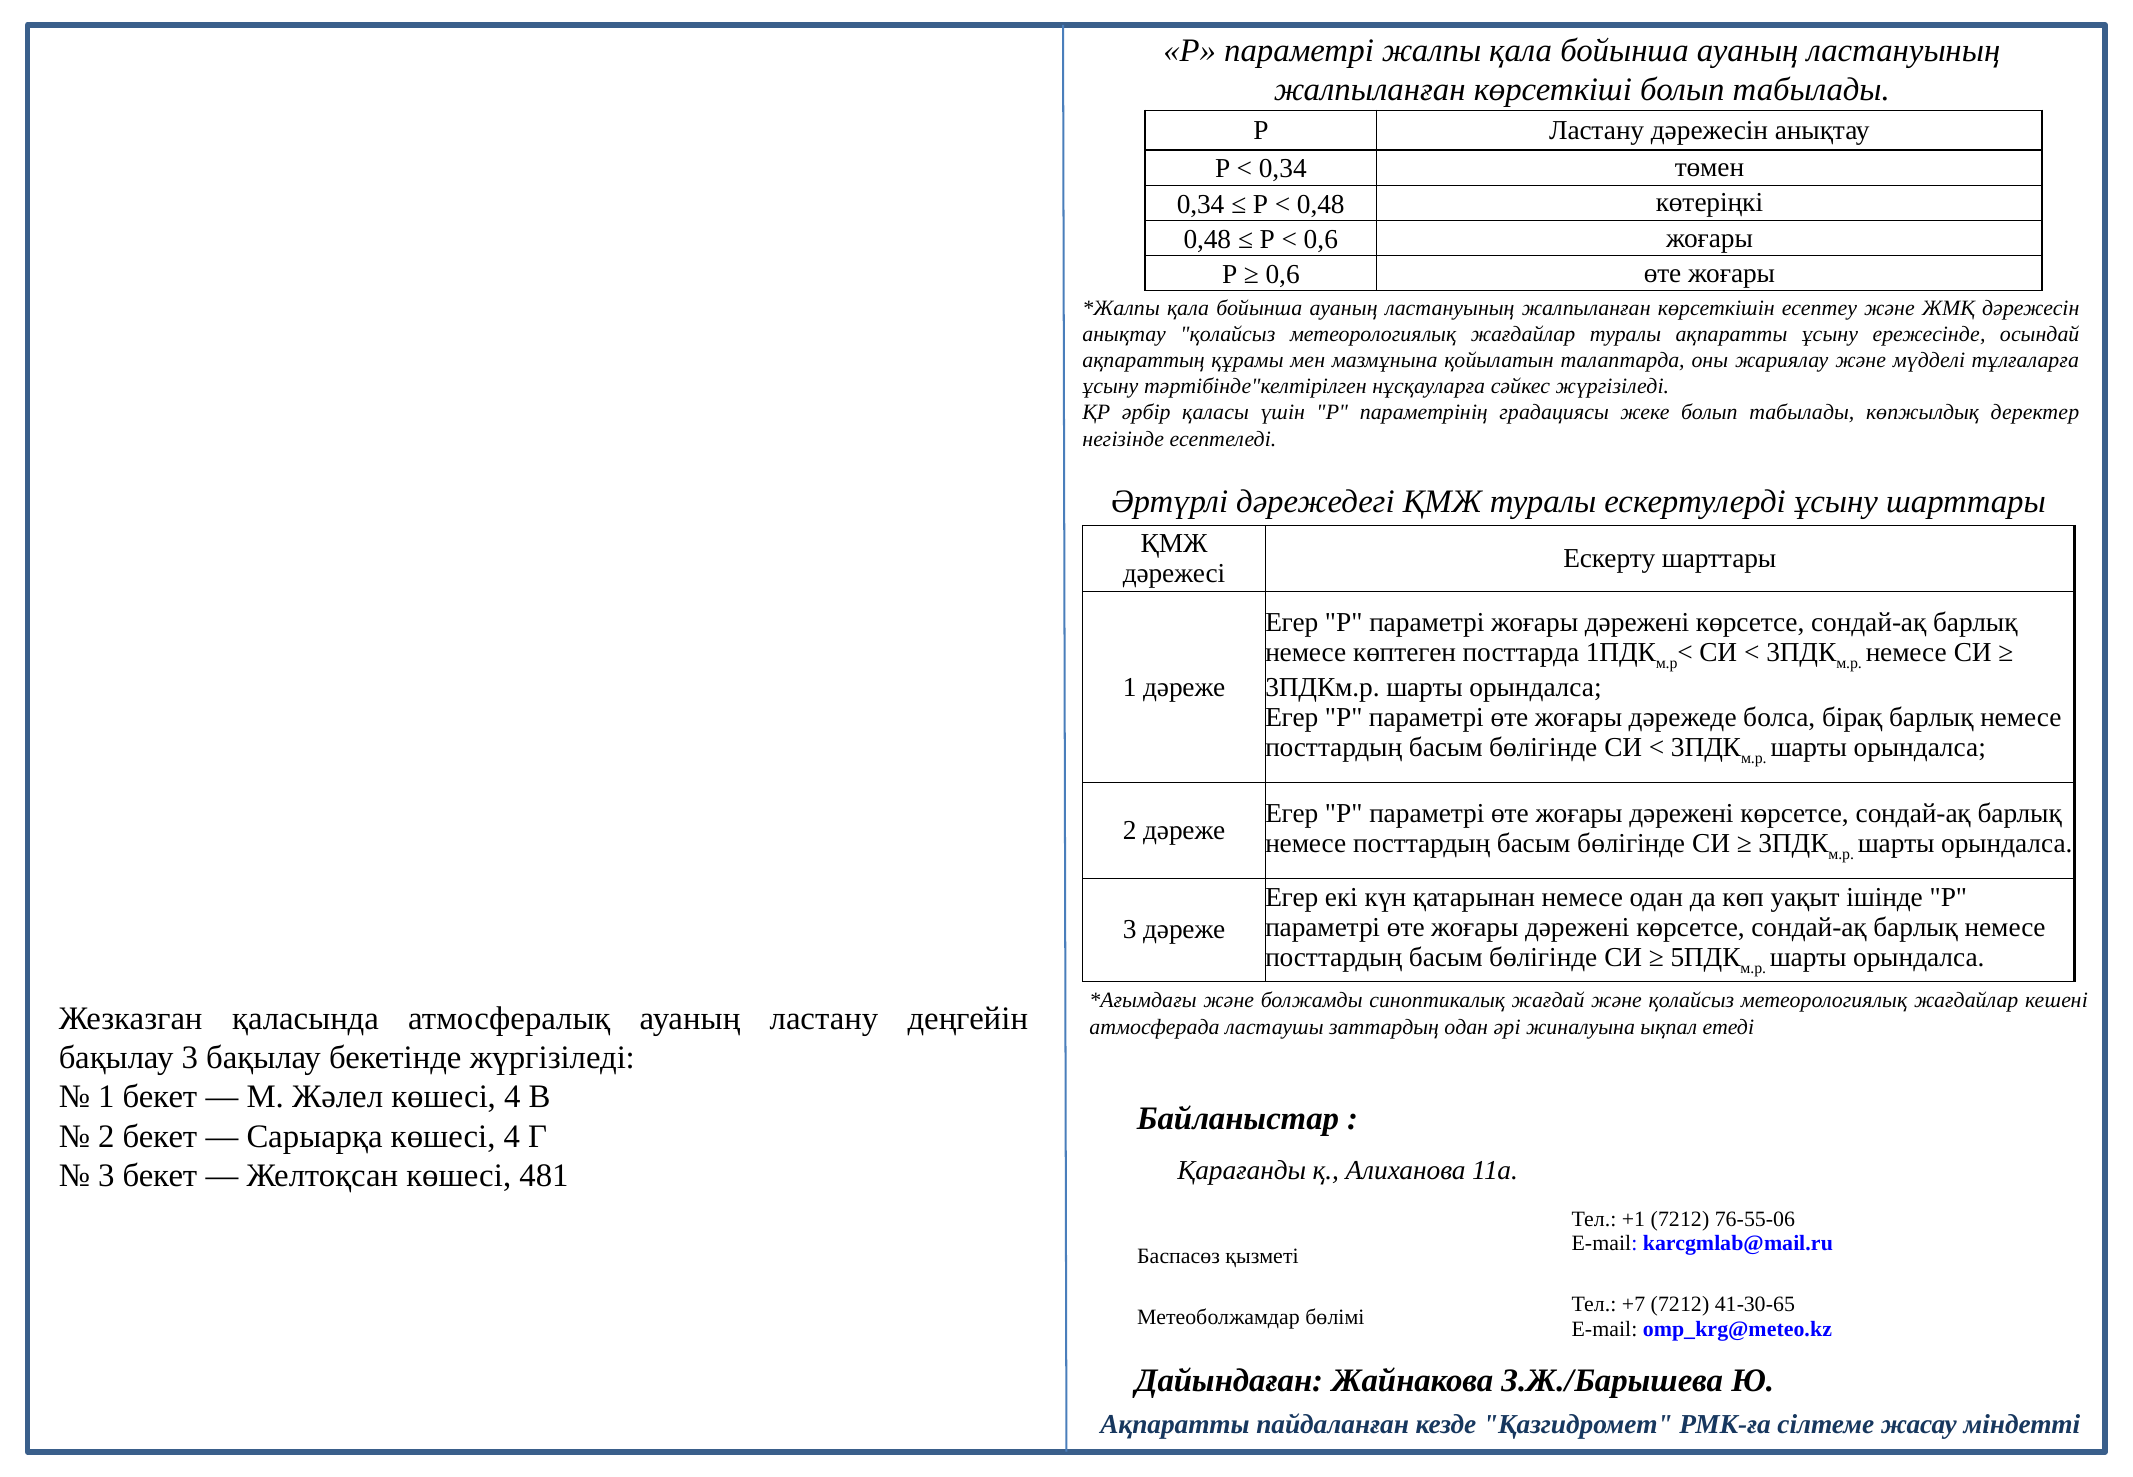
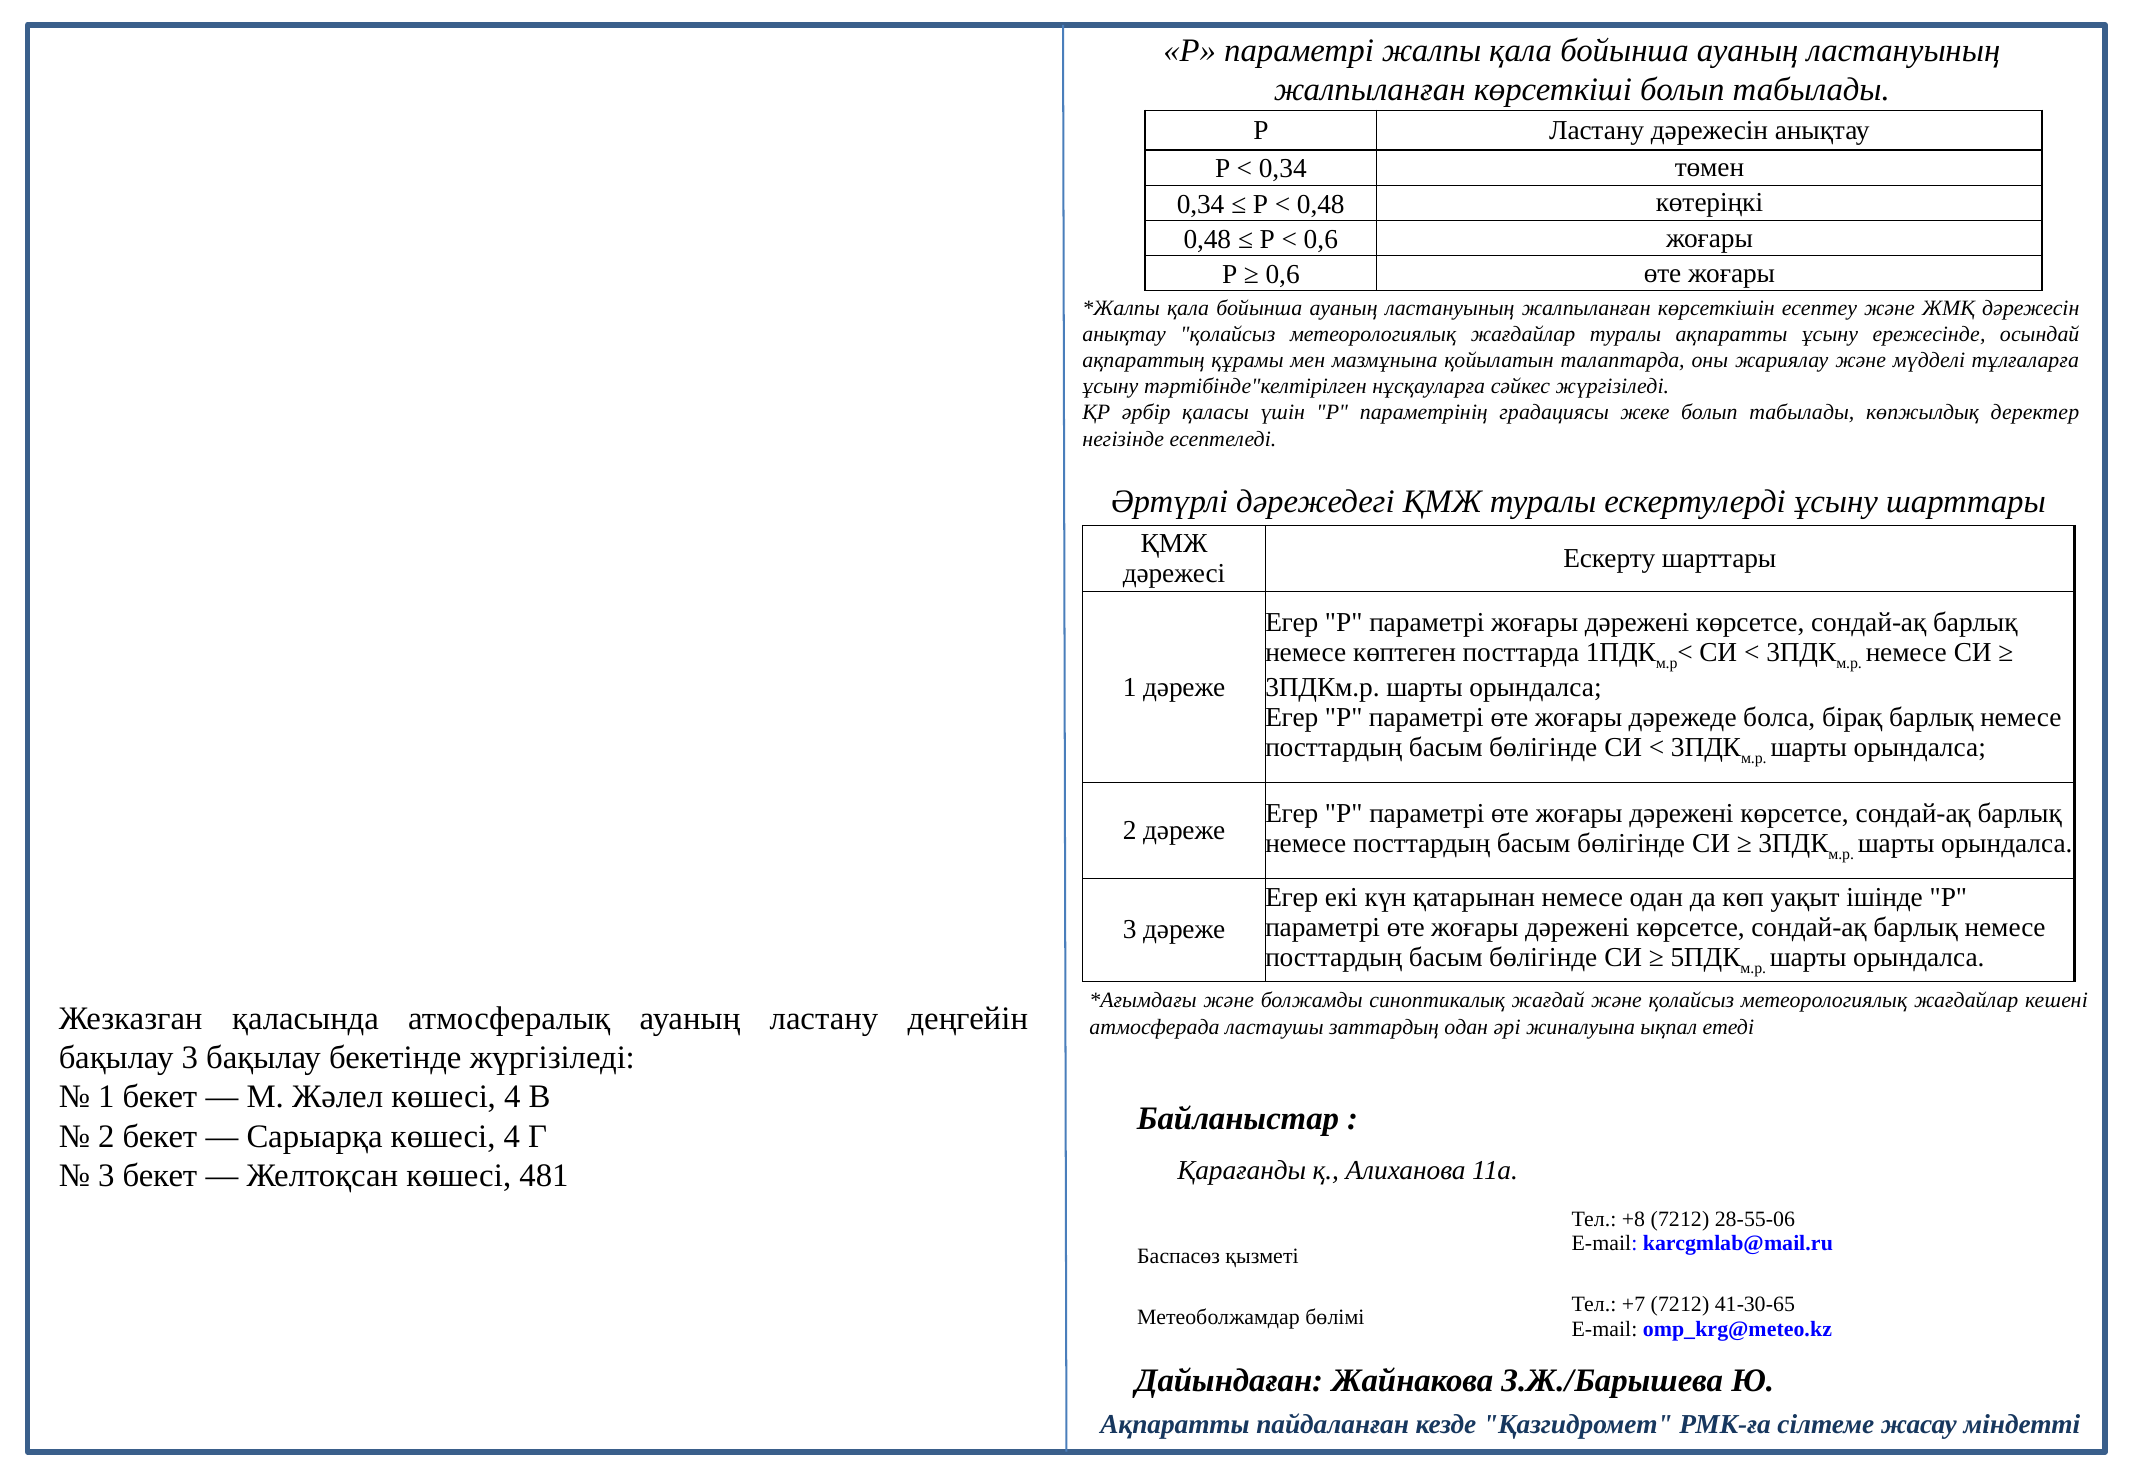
+1: +1 -> +8 (1633, 1219)
76-55-06: 76-55-06 -> 28-55-06 (1755, 1219)
